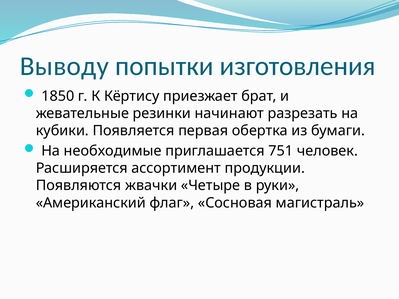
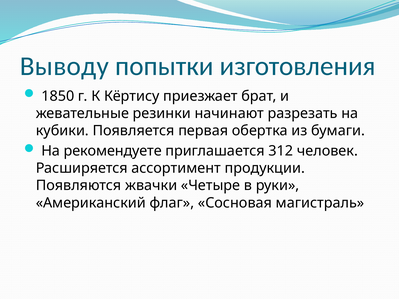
необходимые: необходимые -> рекомендуете (113, 151)
751: 751 -> 312 (281, 151)
